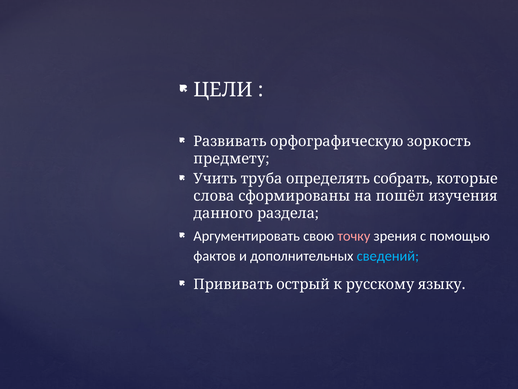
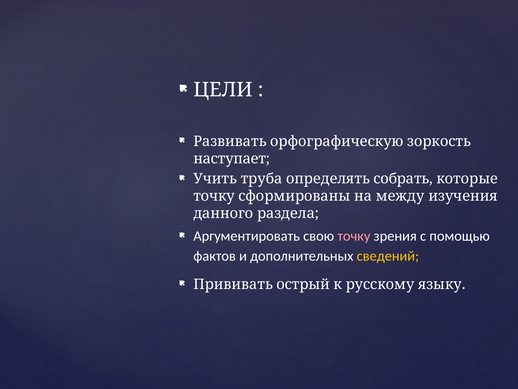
предмету: предмету -> наступает (232, 158)
слова: слова -> точку (214, 196)
пошёл: пошёл -> между (400, 196)
сведений colour: light blue -> yellow (388, 256)
